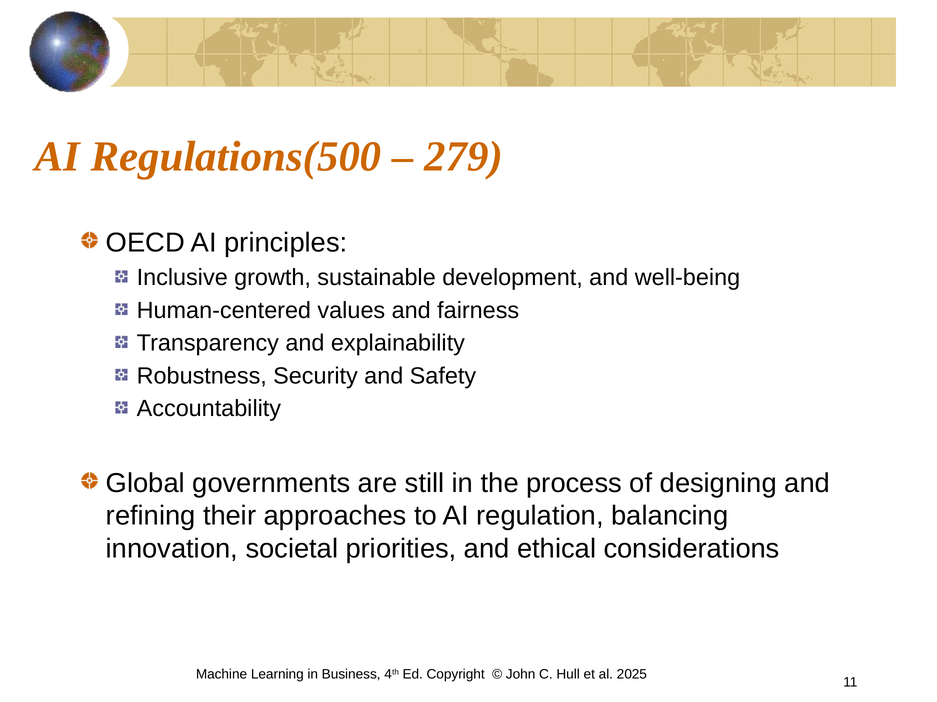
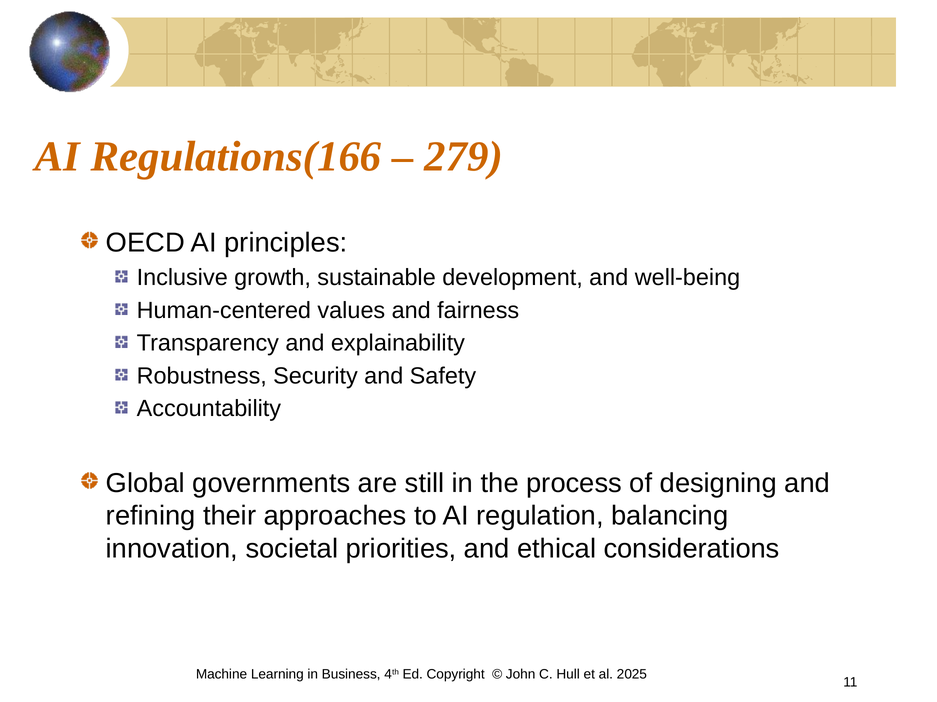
Regulations(500: Regulations(500 -> Regulations(166 (236, 157)
